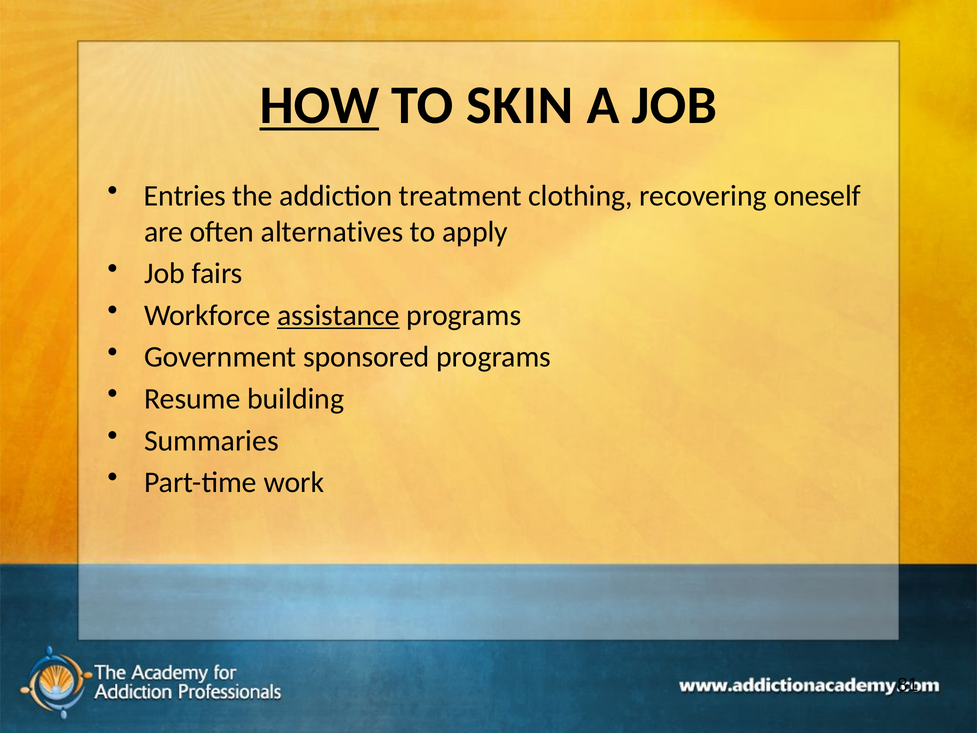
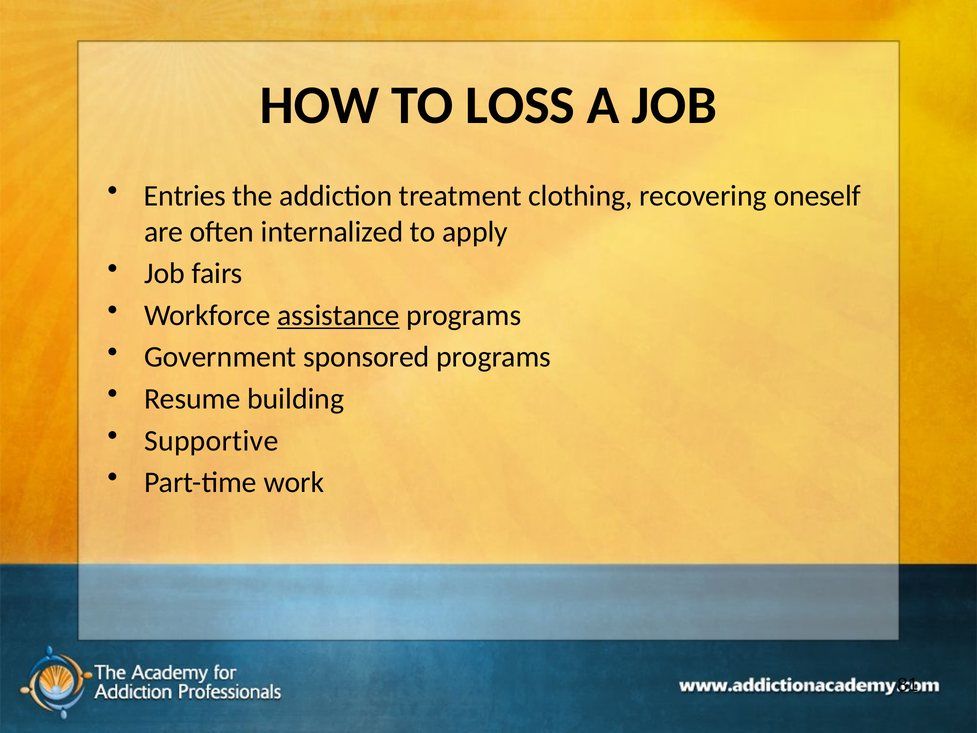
HOW underline: present -> none (320, 106)
SKIN: SKIN -> LOSS (520, 106)
alternatives: alternatives -> internalized (332, 232)
Summaries: Summaries -> Supportive (211, 441)
